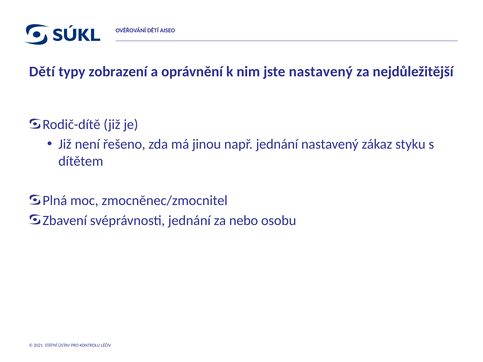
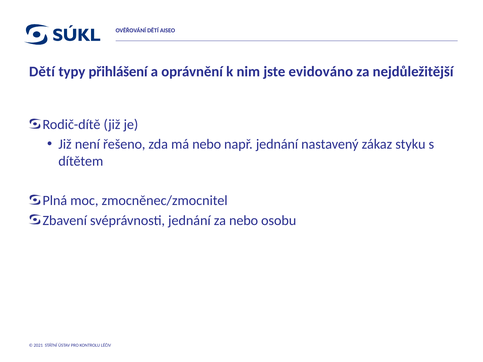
zobrazení: zobrazení -> přihlášení (118, 72)
jste nastavený: nastavený -> evidováno (321, 72)
má jinou: jinou -> nebo (207, 144)
